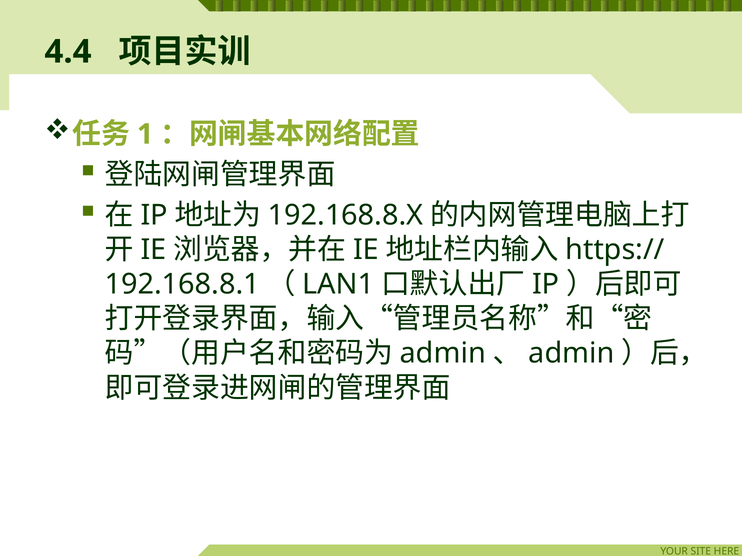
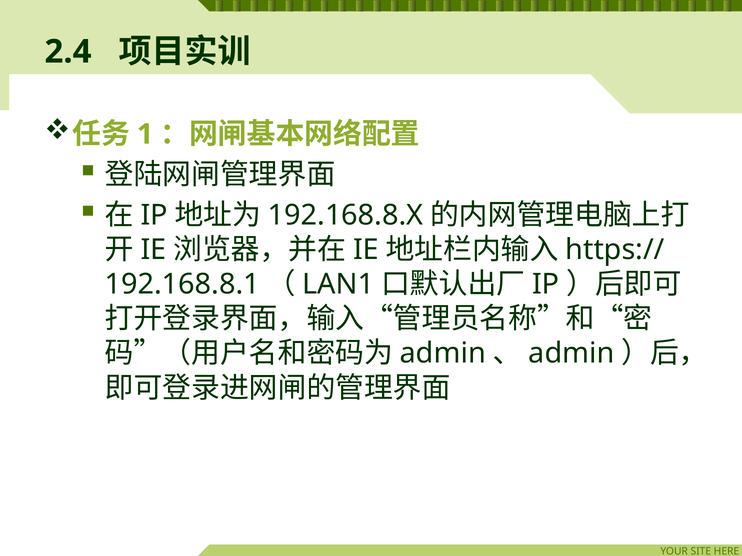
4.4: 4.4 -> 2.4 (68, 52)
